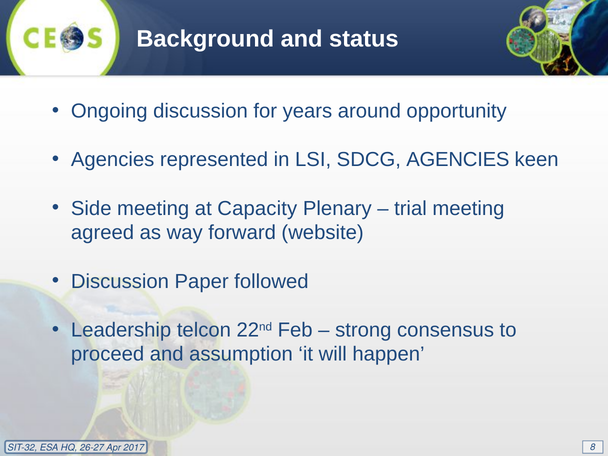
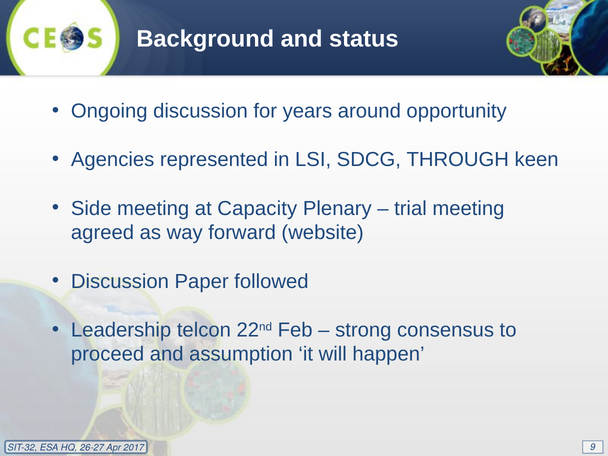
SDCG AGENCIES: AGENCIES -> THROUGH (458, 160)
8: 8 -> 9 (593, 447)
